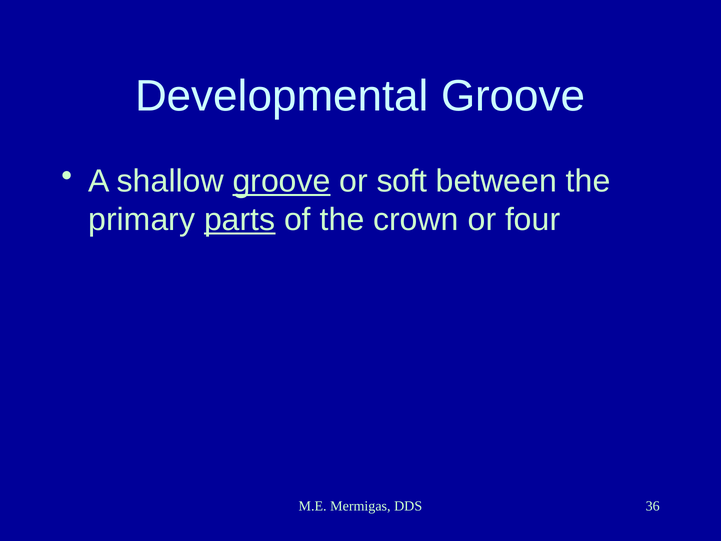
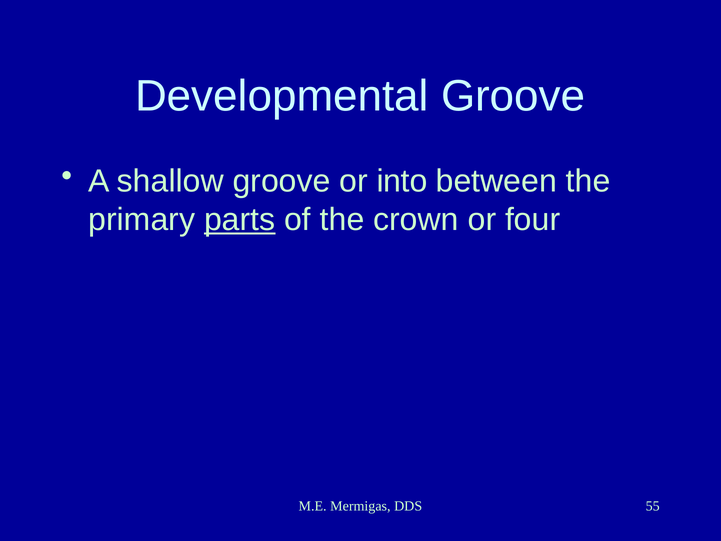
groove underline: present -> none (282, 181)
soft: soft -> into (402, 181)
36: 36 -> 55 (653, 506)
